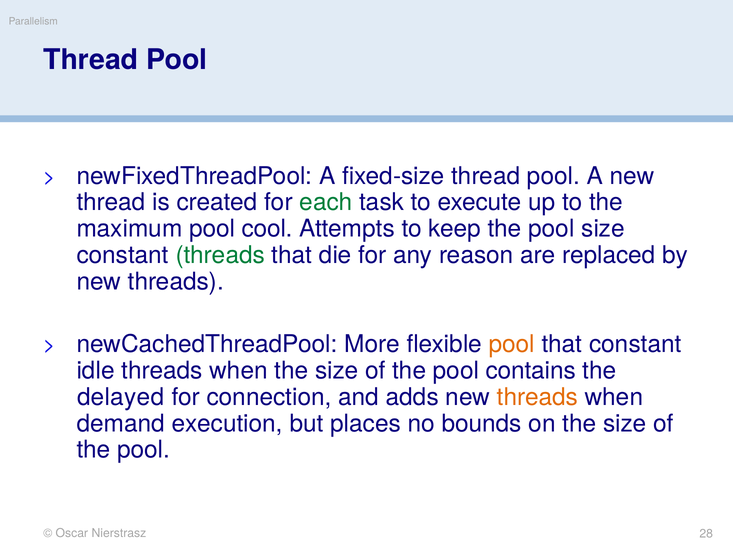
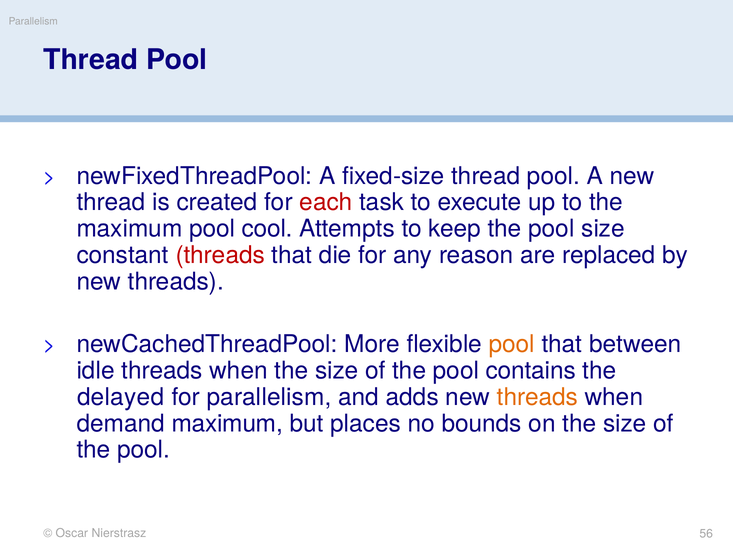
each colour: green -> red (326, 202)
threads colour: green -> red (220, 255)
that constant: constant -> between (635, 344)
for connection: connection -> parallelism (269, 397)
demand execution: execution -> maximum (227, 423)
28: 28 -> 56 (706, 533)
